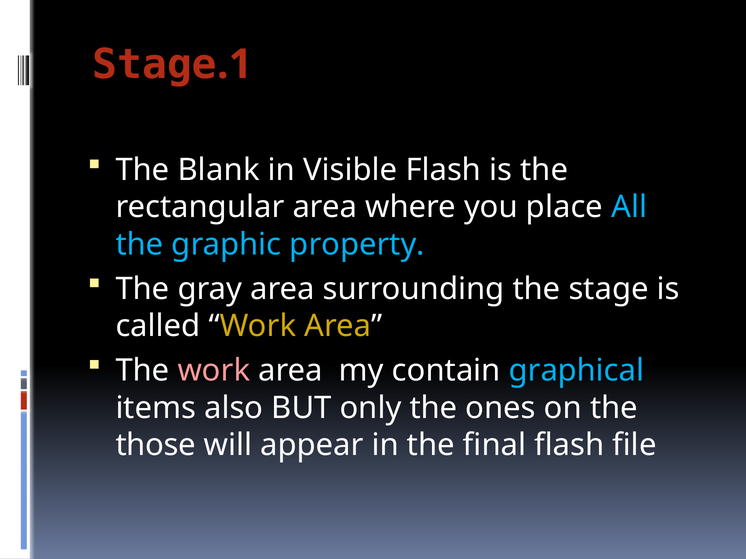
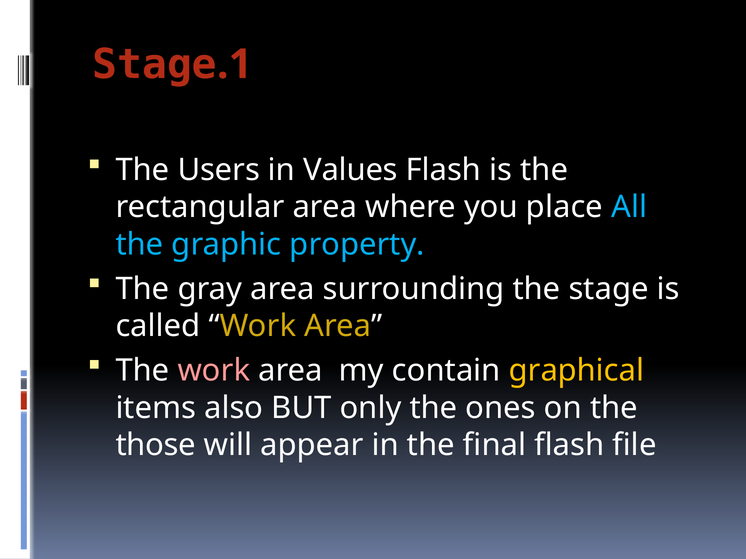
Blank: Blank -> Users (219, 170)
Visible: Visible -> Values (350, 170)
graphical colour: light blue -> yellow (576, 371)
